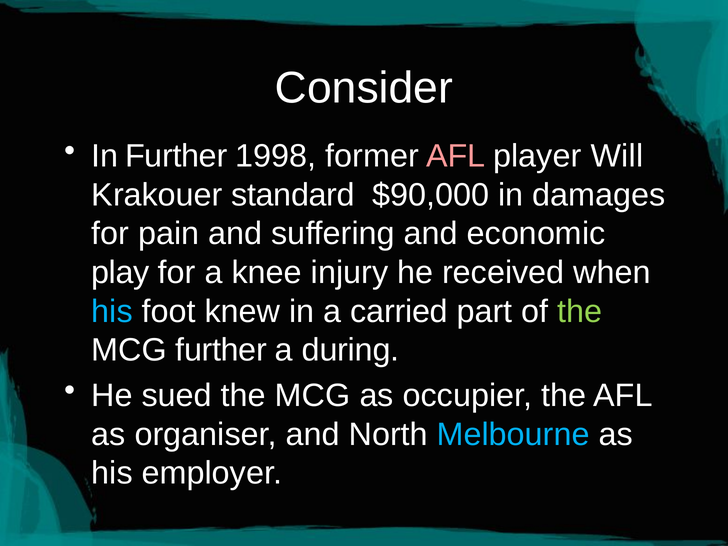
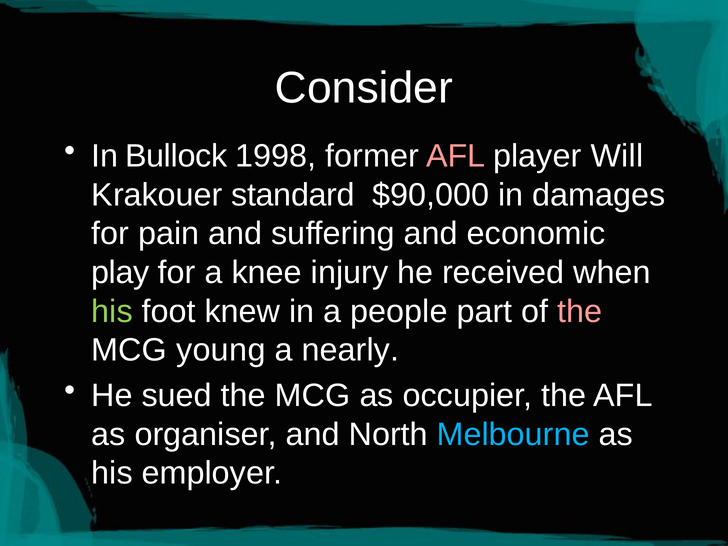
In Further: Further -> Bullock (176, 156)
his colour: light blue -> light green (112, 311)
carried: carried -> people (399, 311)
the colour: light green -> pink (580, 311)
MCG further: further -> young (221, 350)
during: during -> nearly (351, 350)
